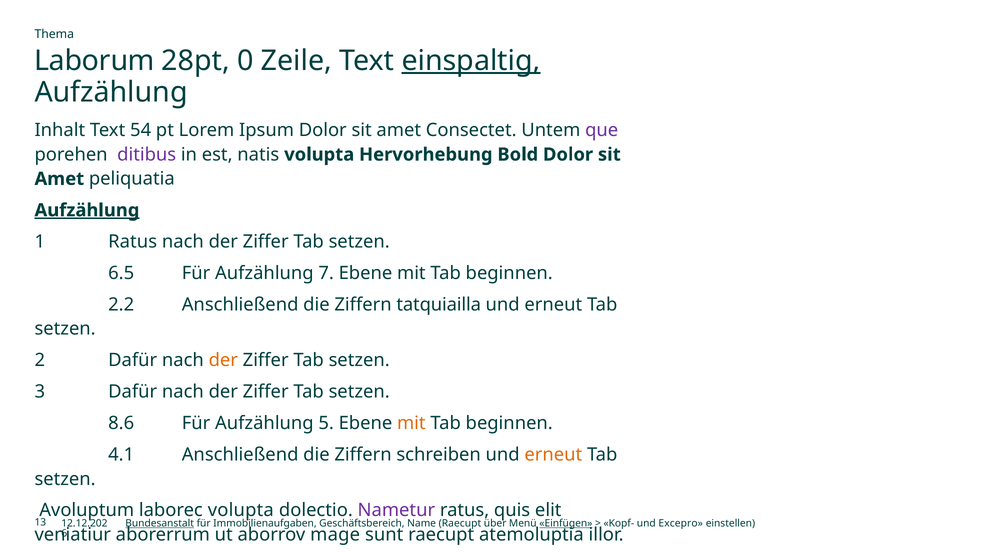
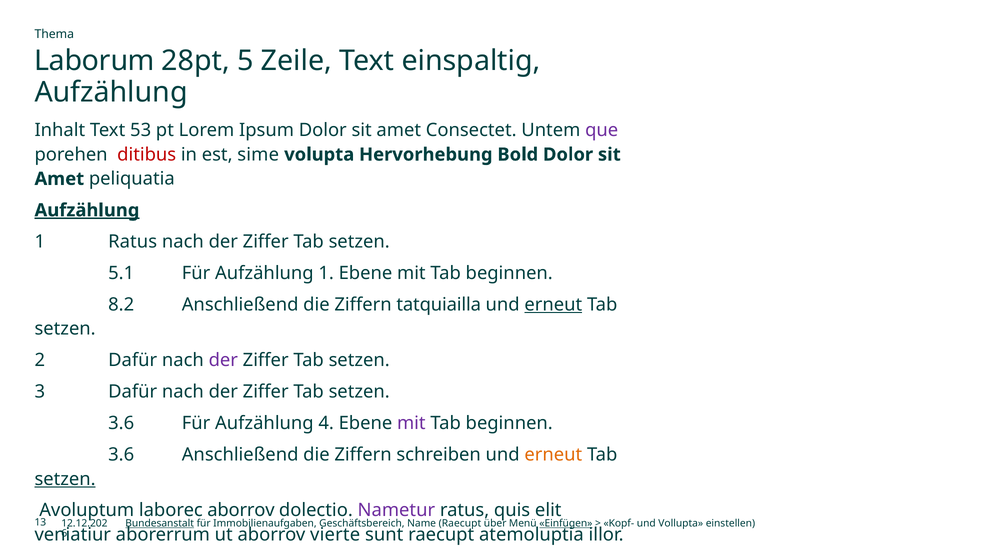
0: 0 -> 5 (245, 61)
einspaltig underline: present -> none (471, 61)
54: 54 -> 53 (141, 130)
ditibus colour: purple -> red (147, 155)
natis: natis -> sime (258, 155)
6.5: 6.5 -> 5.1 (121, 273)
Für Aufzählung 7: 7 -> 1 (326, 273)
2.2: 2.2 -> 8.2 (121, 305)
erneut underline: none -> present (553, 305)
der colour: orange -> purple (223, 361)
8.6: 8.6 -> 3.6 (121, 423)
5: 5 -> 4 (326, 423)
mit colour: orange -> purple (411, 423)
4.1: 4.1 -> 3.6 (121, 455)
setzen underline: none -> present (65, 479)
laborec volupta: volupta -> aborrov (241, 511)
Excepro: Excepro -> Vollupta (681, 524)
mage: mage -> vierte (335, 535)
